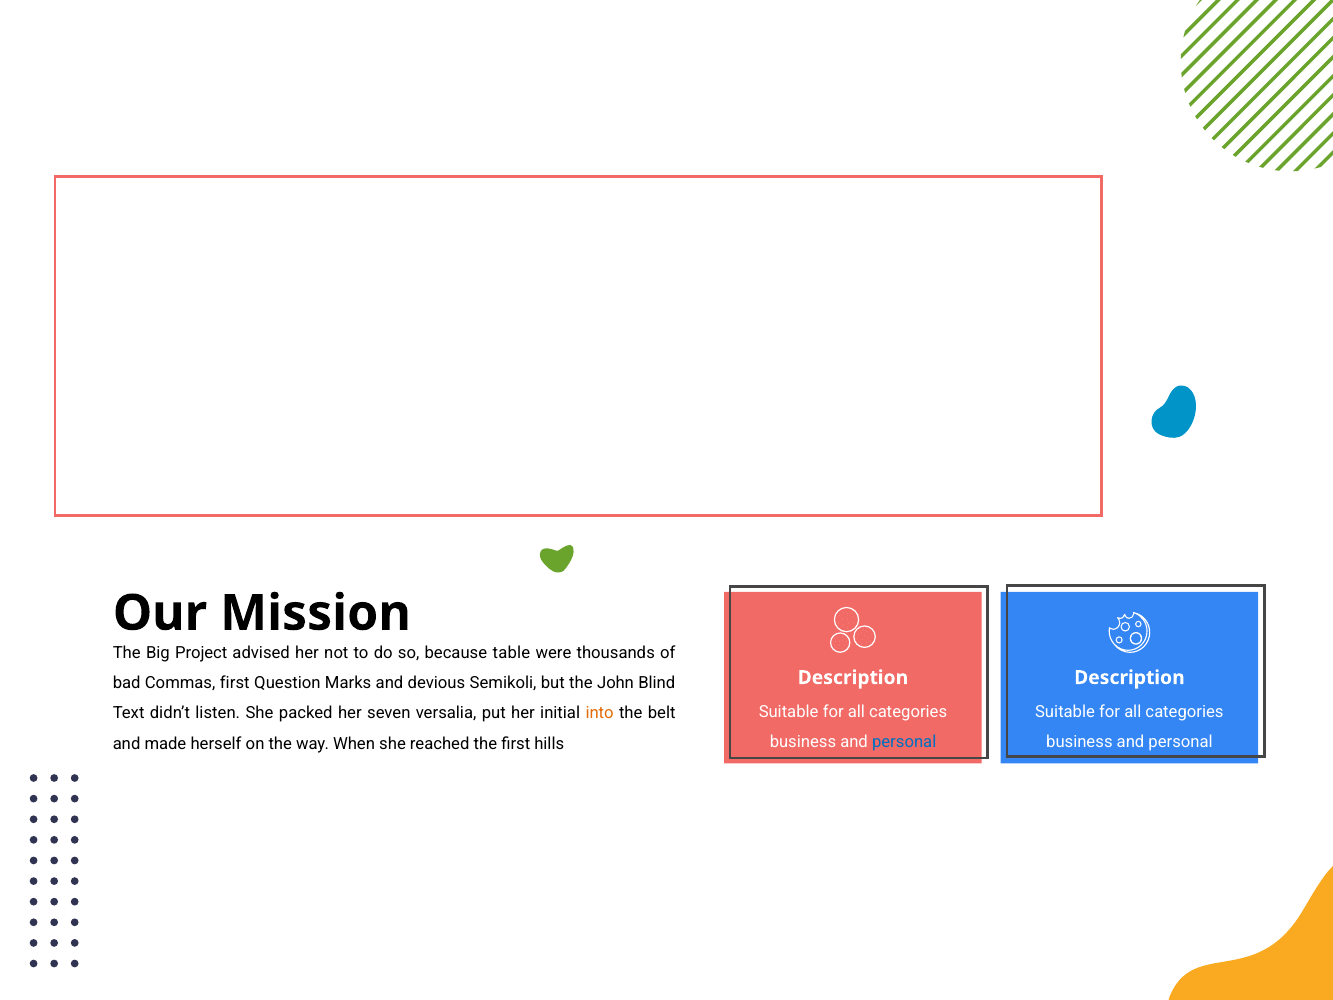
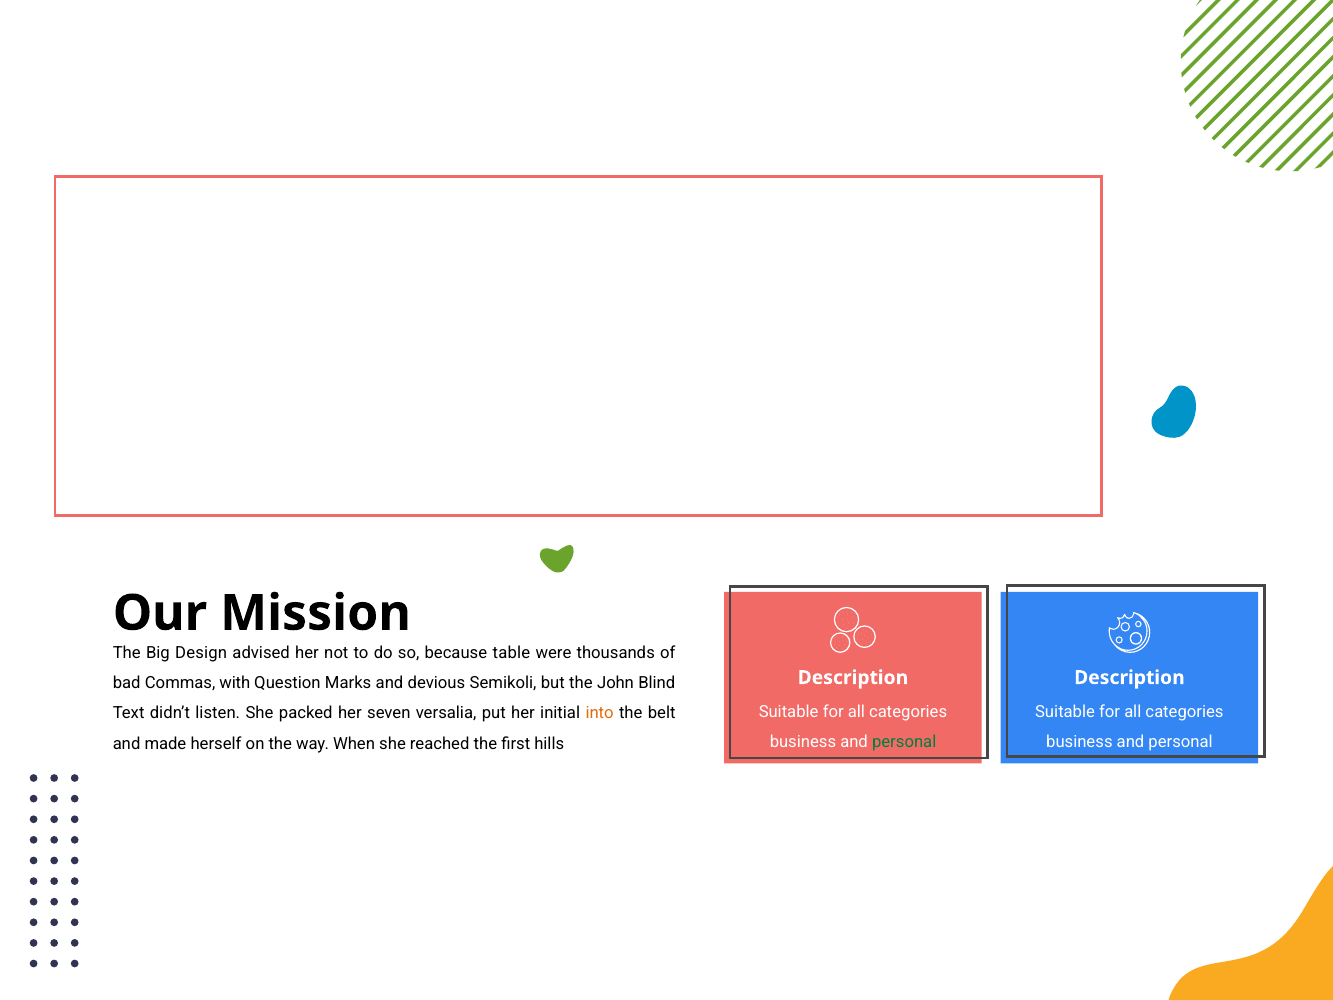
Project: Project -> Design (201, 653)
Commas first: first -> with (235, 683)
personal colour: blue -> green (904, 742)
